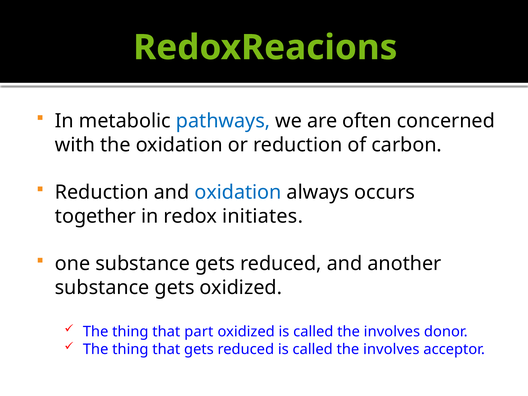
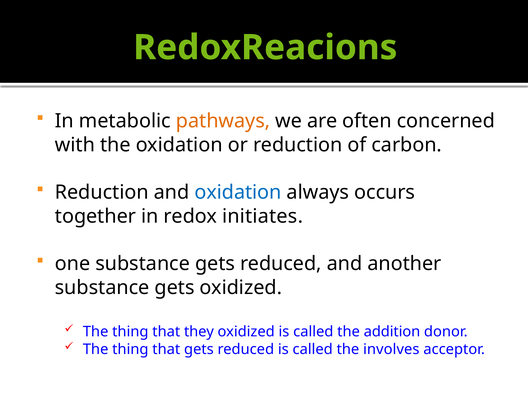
pathways colour: blue -> orange (223, 121)
part: part -> they (199, 332)
involves: involves -> addition (392, 332)
